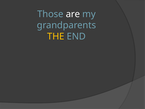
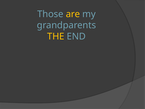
are colour: white -> yellow (73, 14)
